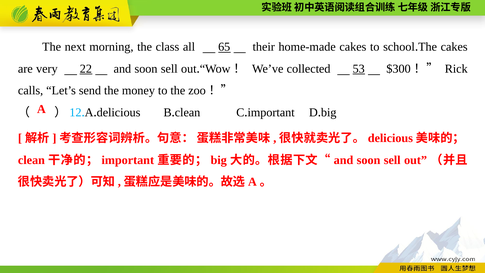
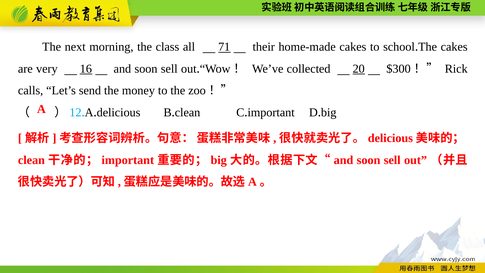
65: 65 -> 71 (224, 47)
22: 22 -> 16 (86, 69)
53: 53 -> 20 (359, 69)
